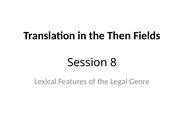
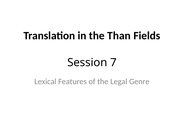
Then: Then -> Than (119, 36)
8: 8 -> 7 (113, 63)
